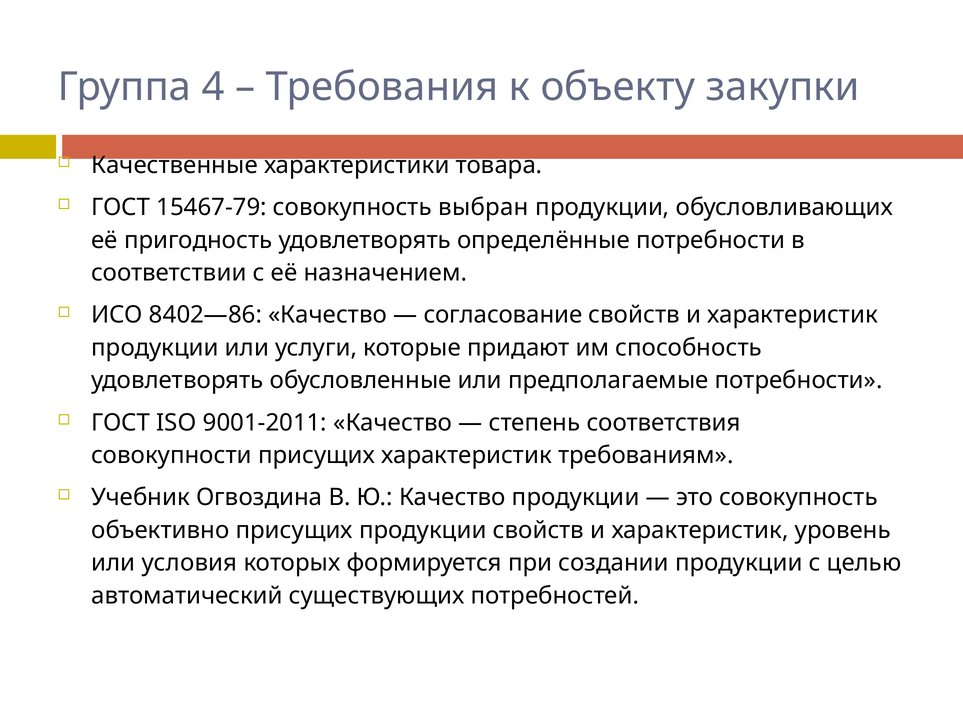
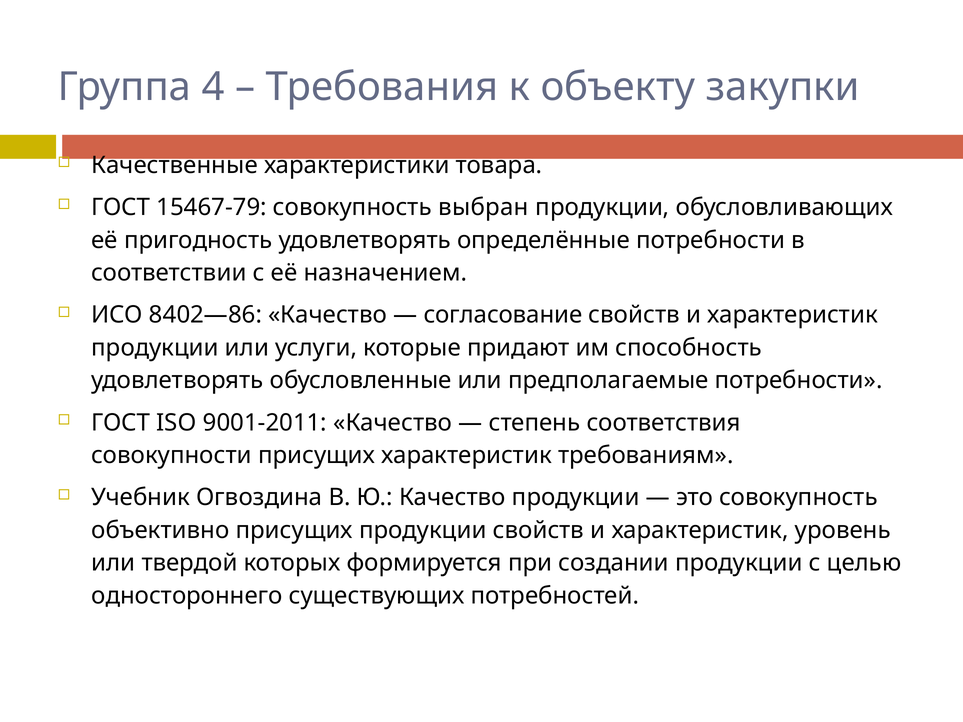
условия: условия -> твердой (190, 563)
автоматический: автоматический -> одностороннего (187, 596)
